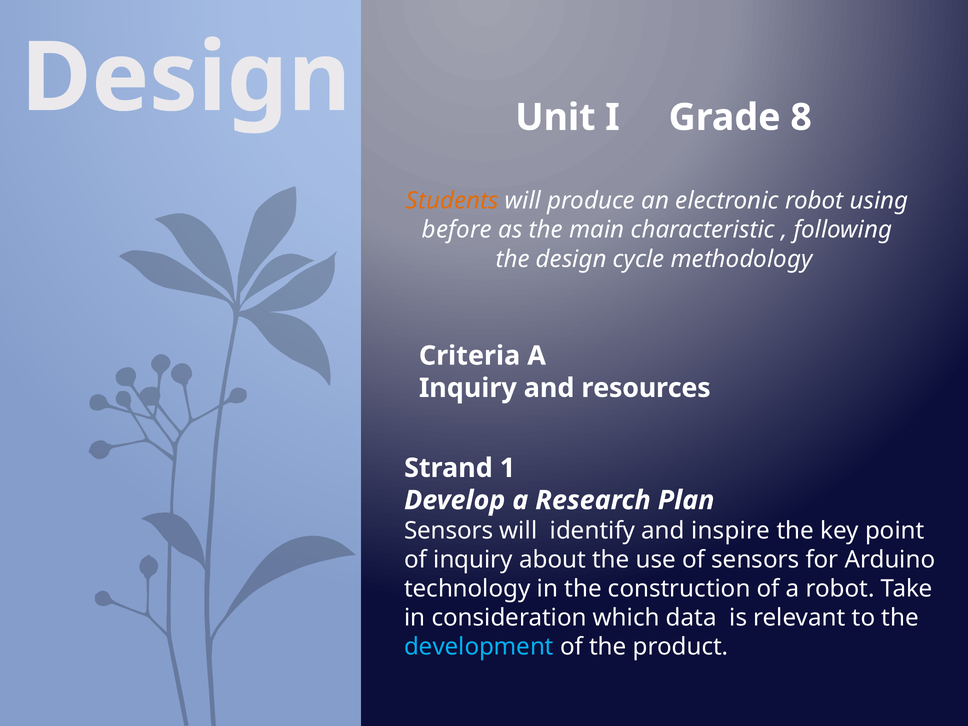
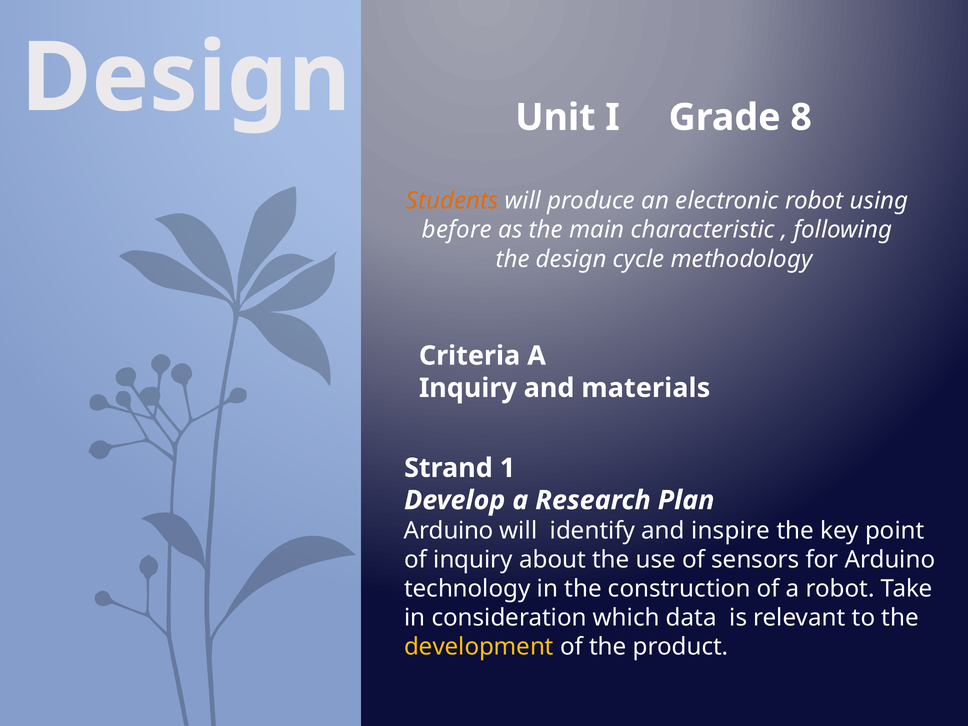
resources: resources -> materials (646, 388)
Sensors: Sensors -> Arduino (449, 531)
development colour: light blue -> yellow (479, 647)
